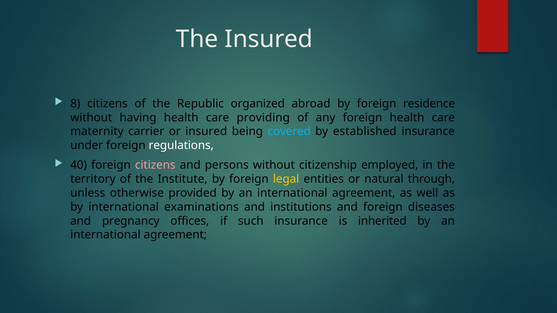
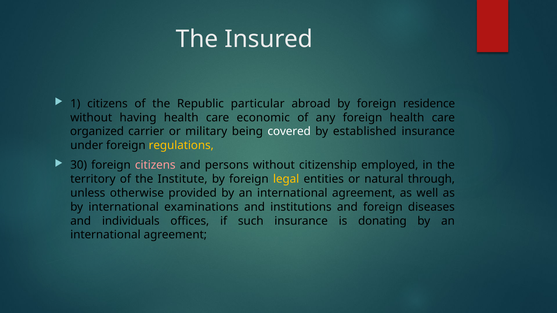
8: 8 -> 1 (75, 104)
organized: organized -> particular (258, 104)
providing: providing -> economic (263, 118)
maternity: maternity -> organized (97, 132)
or insured: insured -> military (206, 132)
covered colour: light blue -> white (289, 132)
regulations colour: white -> yellow (181, 146)
40: 40 -> 30 (79, 165)
pregnancy: pregnancy -> individuals (131, 221)
inherited: inherited -> donating (382, 221)
